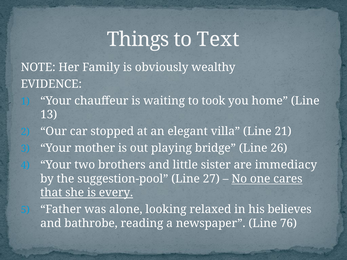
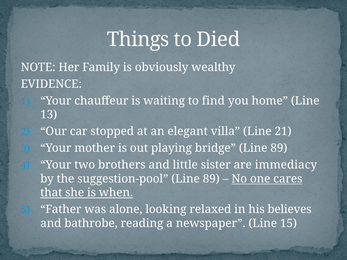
Text: Text -> Died (218, 40)
took: took -> find (213, 101)
bridge Line 26: 26 -> 89 (279, 148)
27: 27 -> 89 (211, 179)
every: every -> when (116, 193)
76: 76 -> 15 (288, 223)
